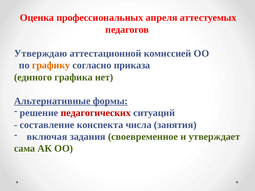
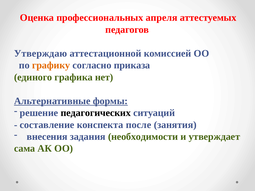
педагогических colour: red -> black (96, 113)
числа: числа -> после (139, 125)
включая: включая -> внесения (47, 137)
своевременное: своевременное -> необходимости (143, 137)
